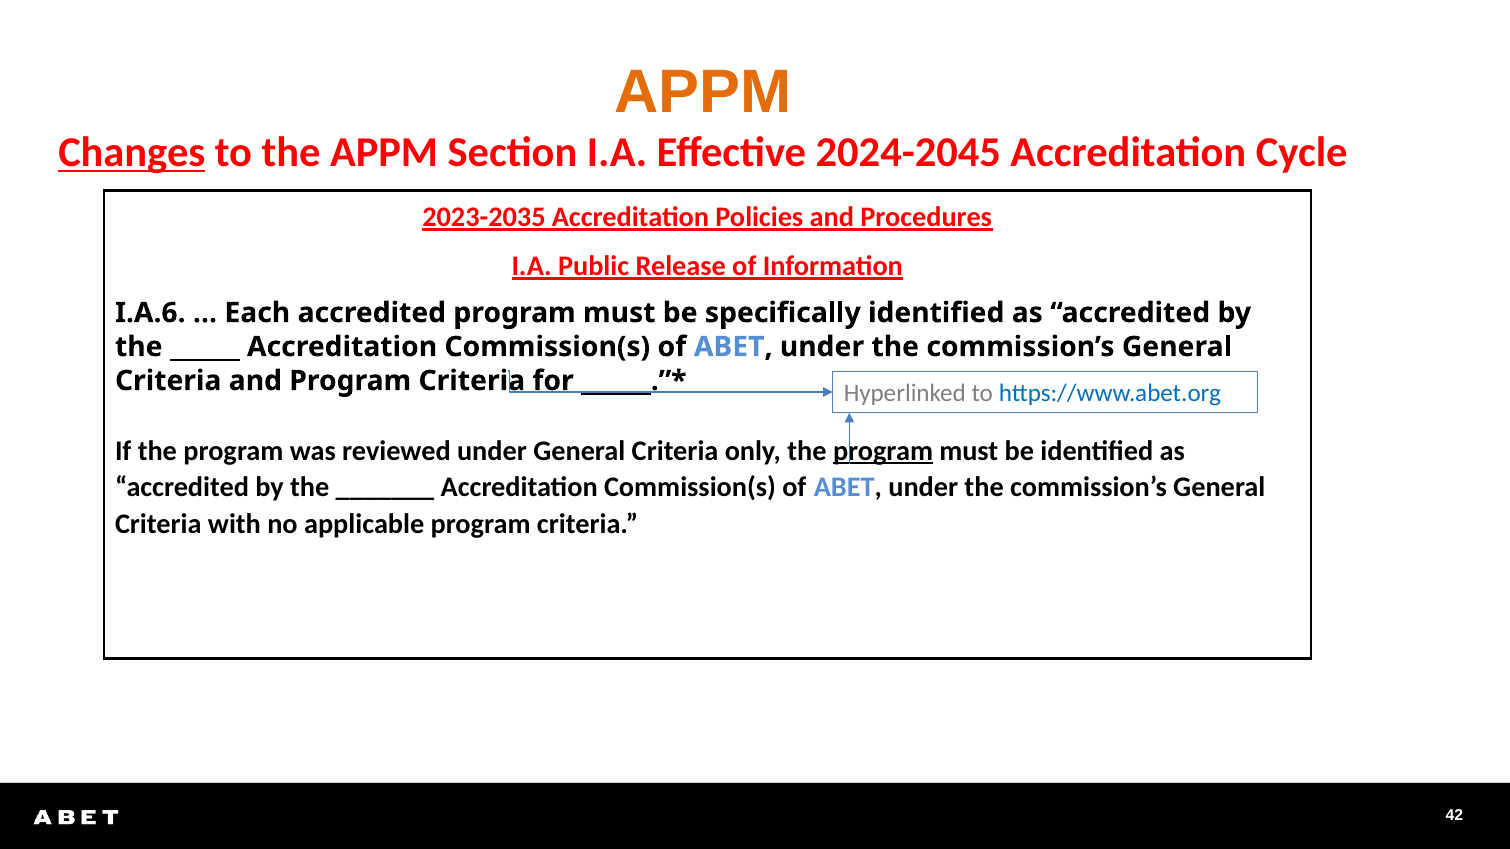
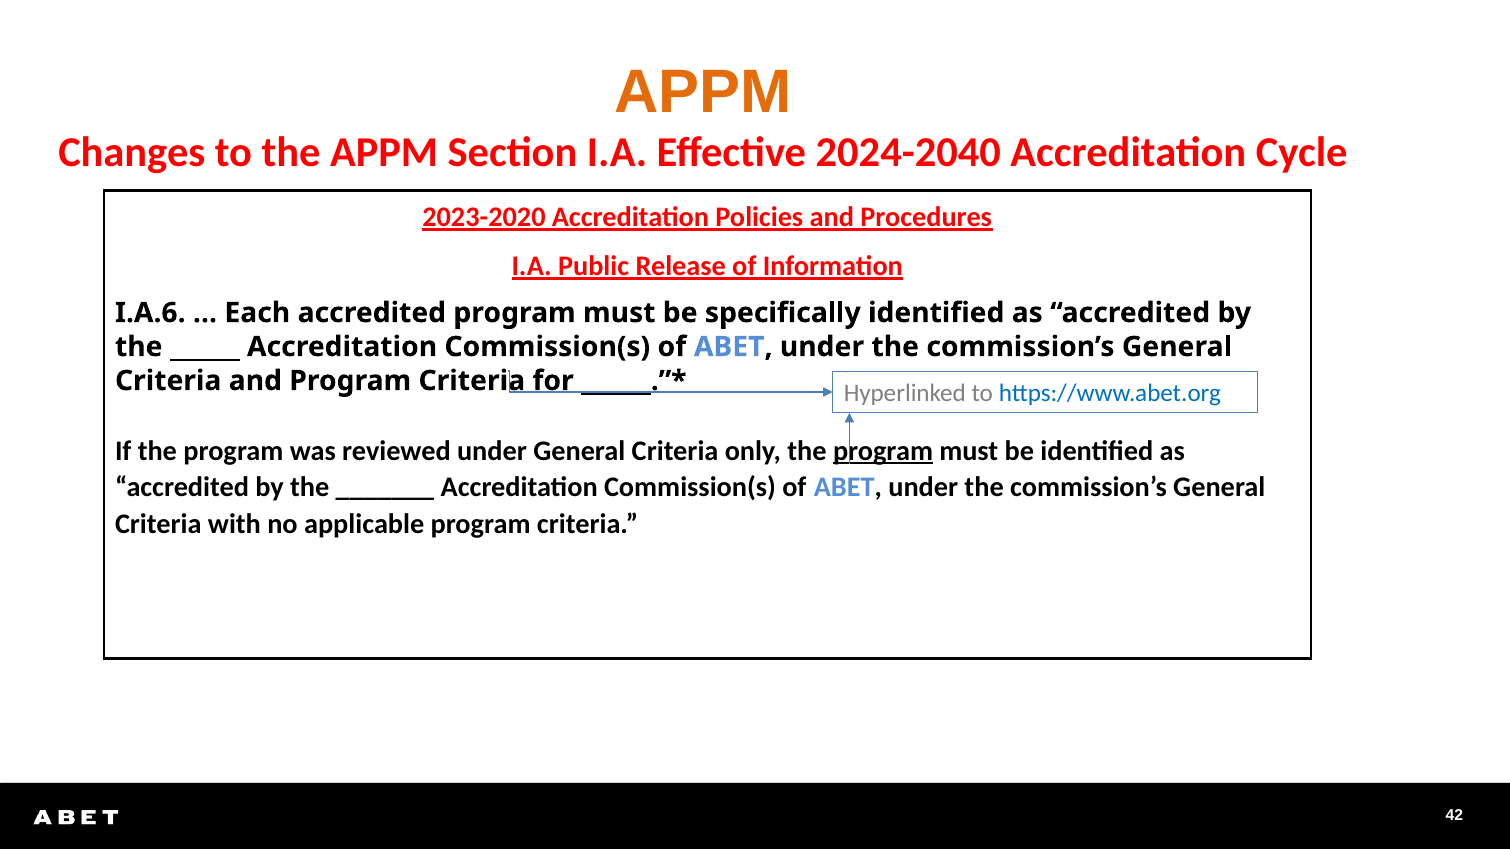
Changes underline: present -> none (132, 153)
2024-2045: 2024-2045 -> 2024-2040 (908, 153)
2023-2035: 2023-2035 -> 2023-2020 (484, 218)
